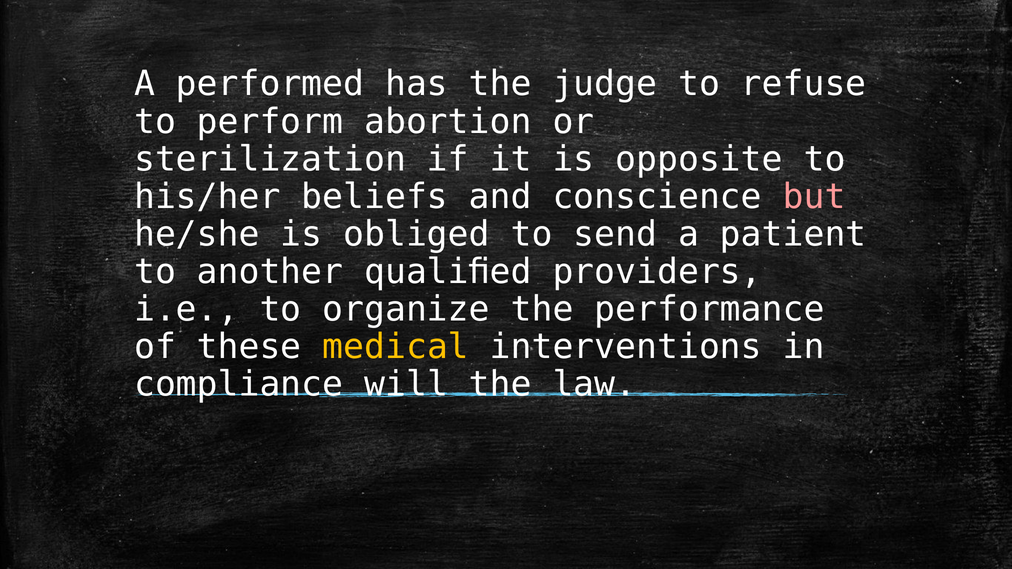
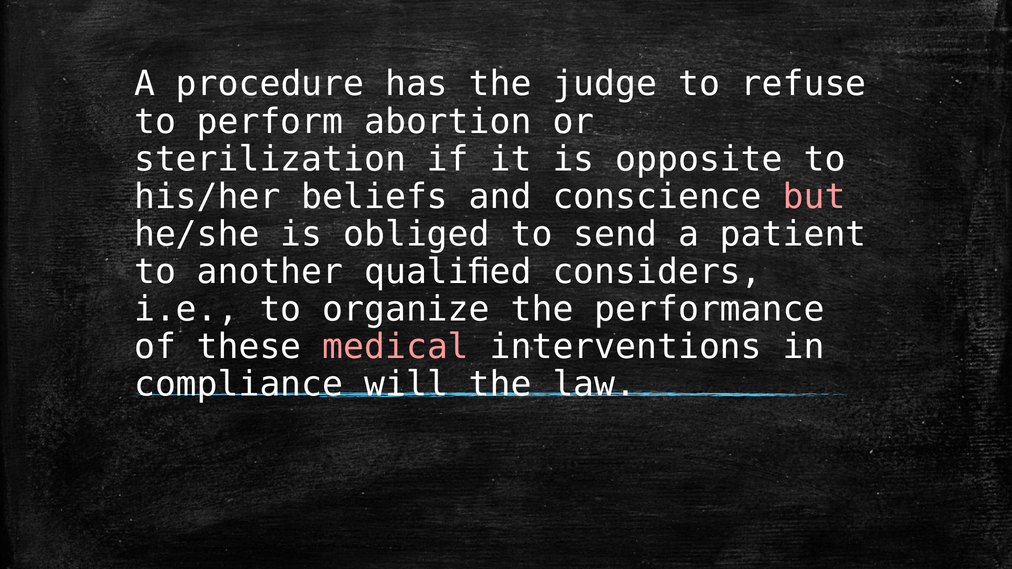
performed: performed -> procedure (270, 84)
providers: providers -> considers (657, 272)
medical colour: yellow -> pink (396, 347)
